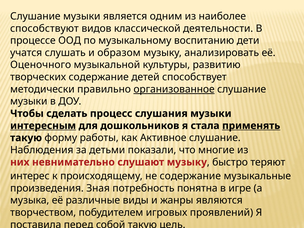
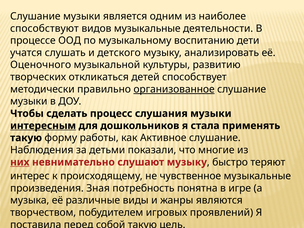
видов классической: классической -> музыкальные (147, 28)
образом: образом -> детского (119, 53)
творческих содержание: содержание -> откликаться (99, 77)
применять underline: present -> none (251, 126)
них underline: none -> present (20, 162)
не содержание: содержание -> чувственное (190, 176)
